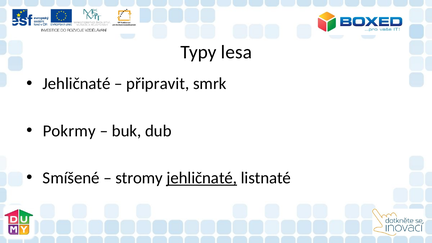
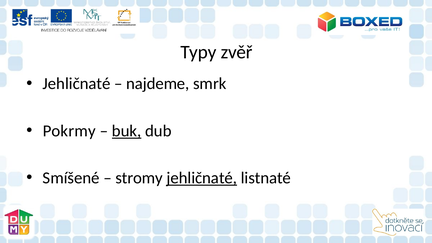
lesa: lesa -> zvěř (237, 52)
připravit: připravit -> najdeme (158, 84)
buk underline: none -> present (127, 131)
